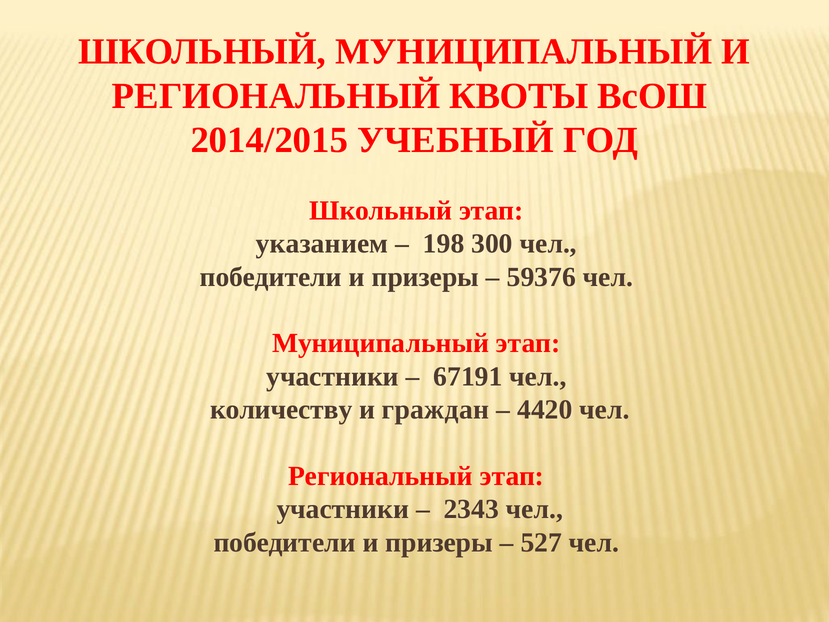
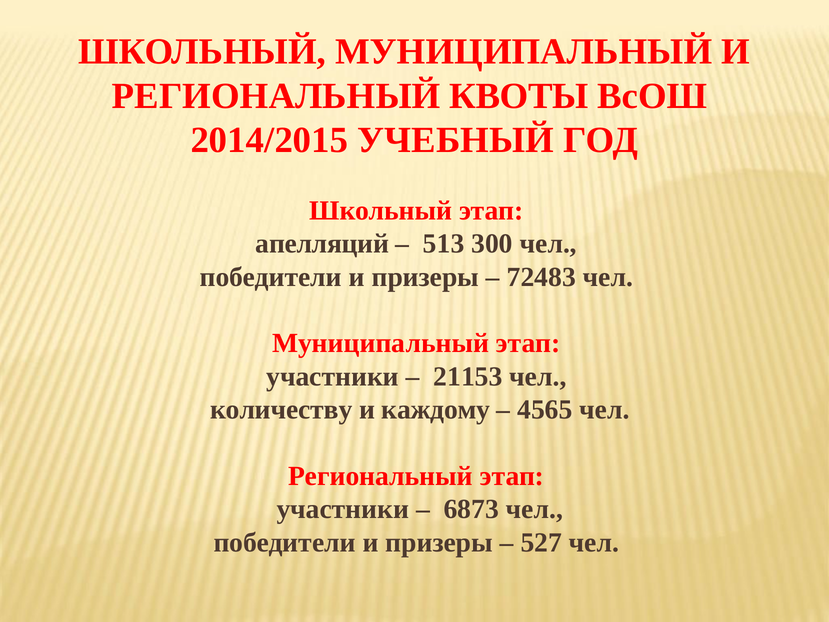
указанием: указанием -> апелляций (322, 244)
198: 198 -> 513 (444, 244)
59376: 59376 -> 72483 (541, 277)
67191: 67191 -> 21153 (468, 376)
граждан: граждан -> каждому (436, 410)
4420: 4420 -> 4565 (545, 410)
2343: 2343 -> 6873 (471, 509)
